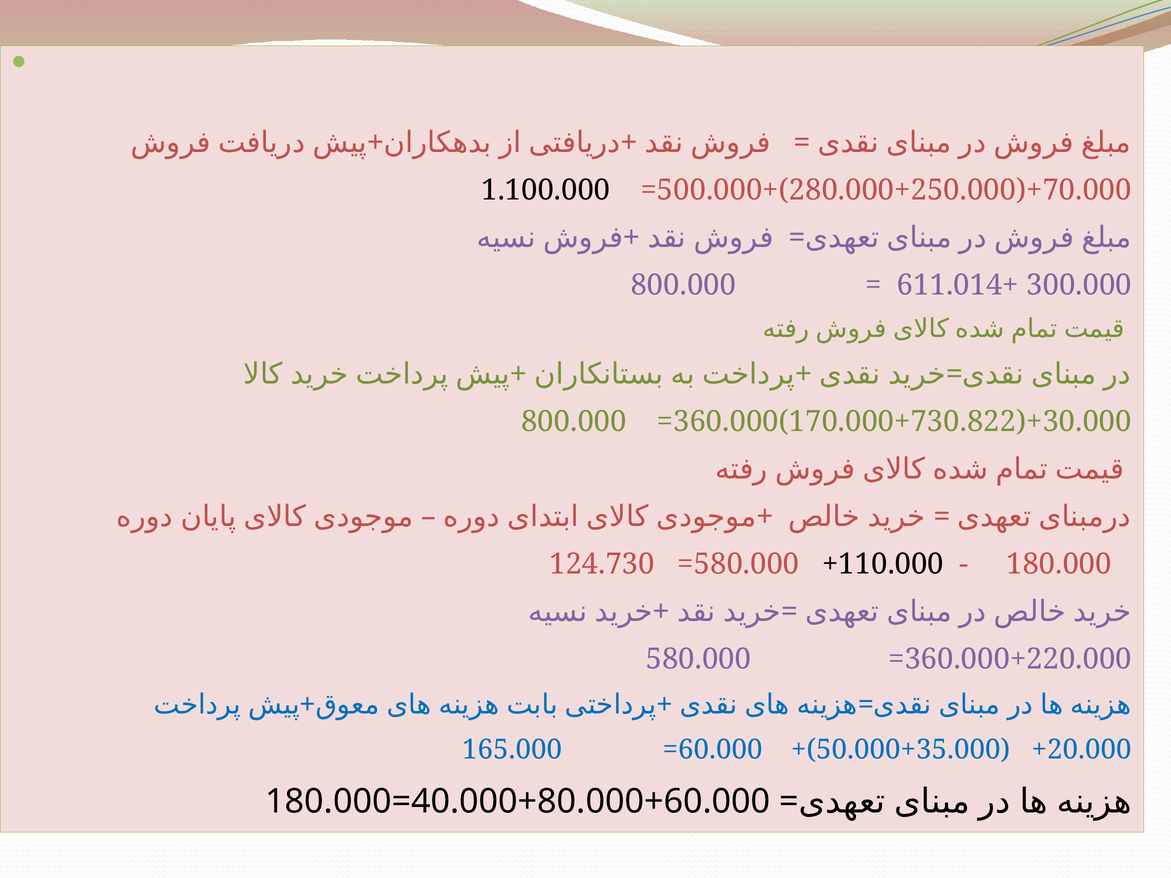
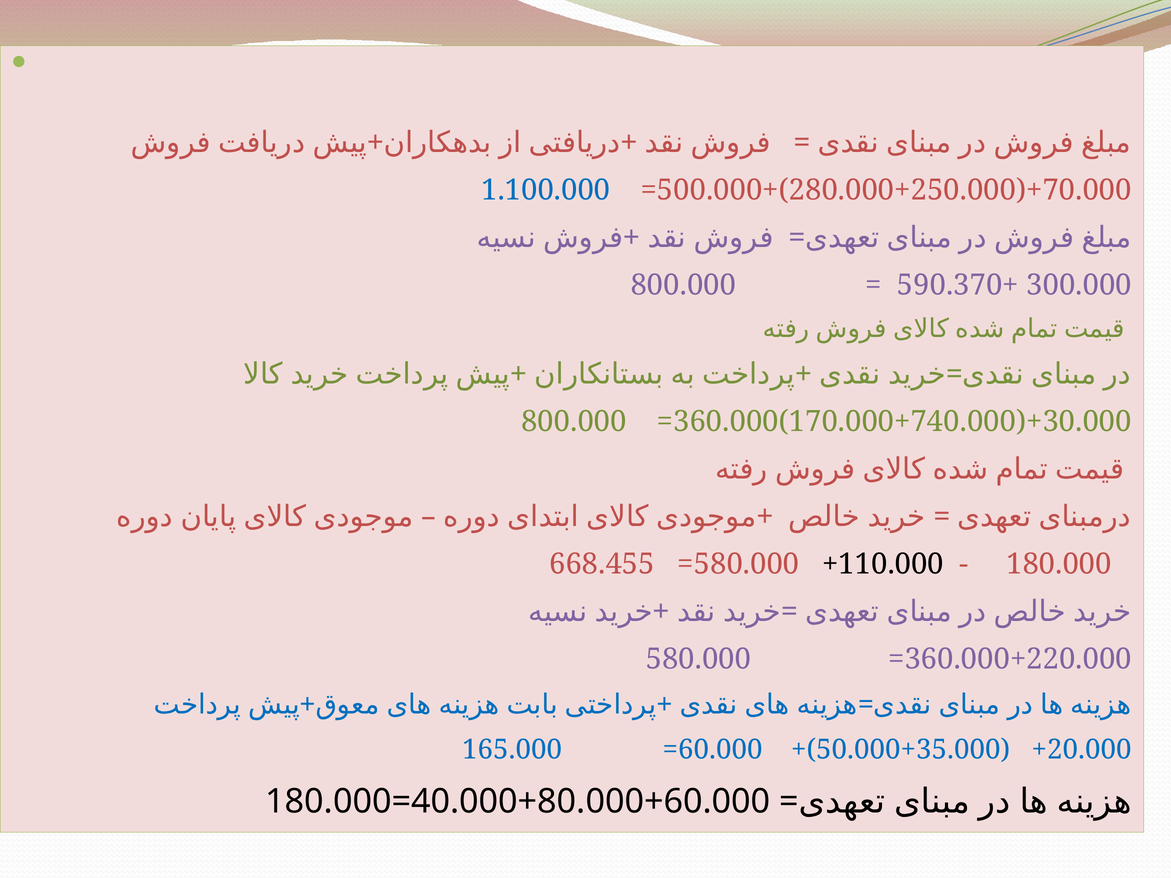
1.100.000 colour: black -> blue (546, 190)
611.014+: 611.014+ -> 590.370+ (958, 285)
=360.000(170.000+730.822)+30.000: =360.000(170.000+730.822)+30.000 -> =360.000(170.000+740.000)+30.000 (894, 422)
124.730: 124.730 -> 668.455 (602, 564)
